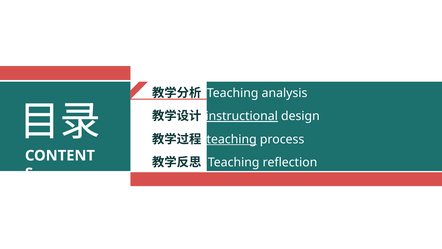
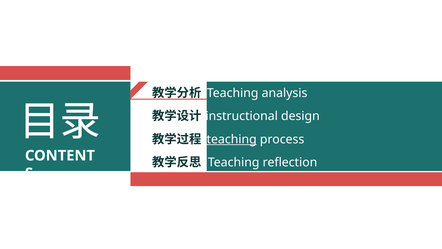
instructional underline: present -> none (242, 116)
